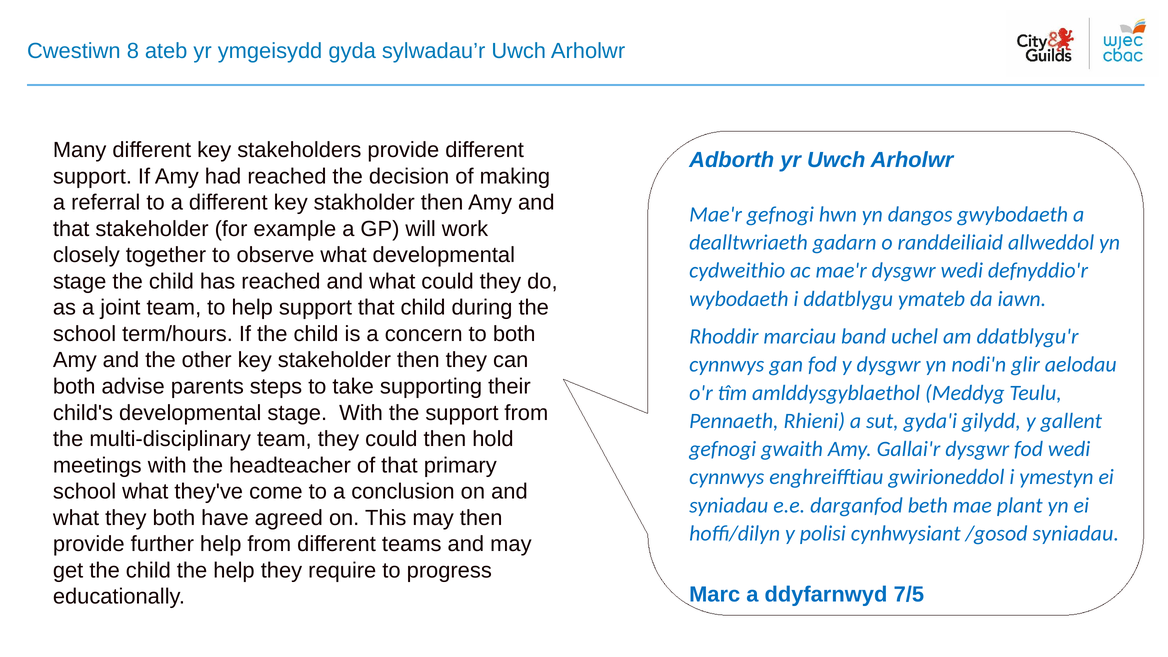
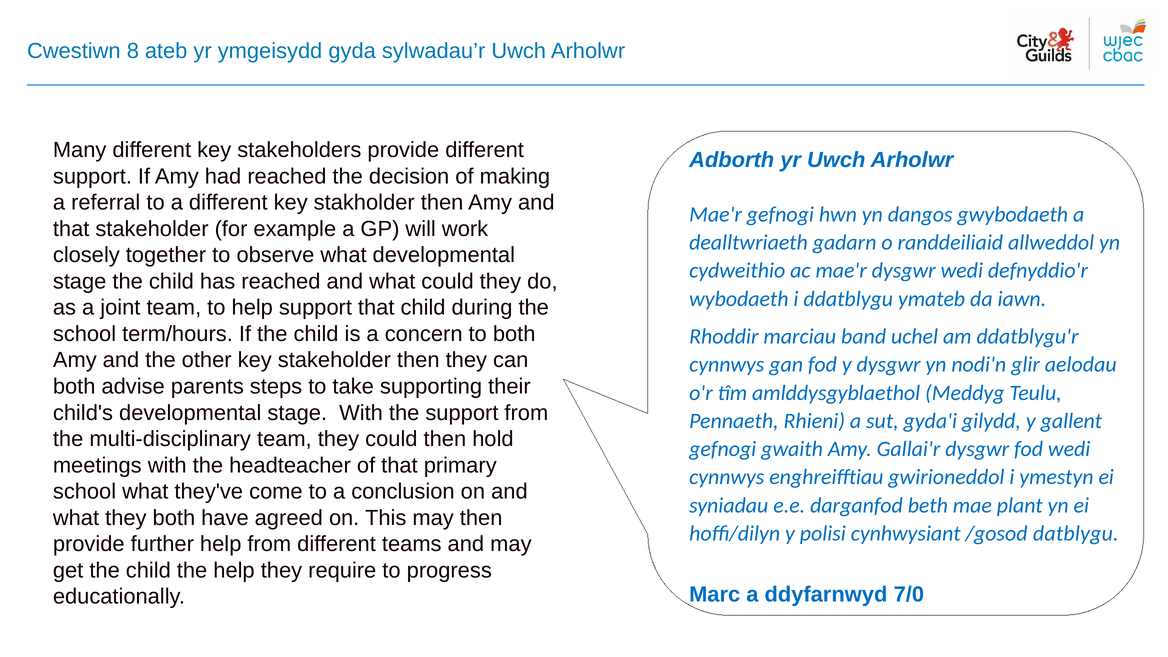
/gosod syniadau: syniadau -> datblygu (1076, 533)
7/5: 7/5 -> 7/0 (909, 594)
